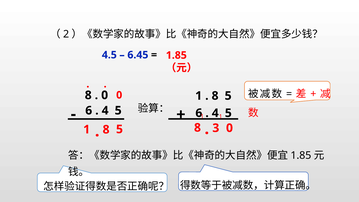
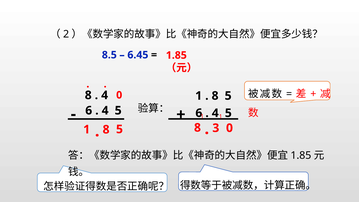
4.5: 4.5 -> 8.5 (109, 55)
0: 0 -> 4 (105, 95)
